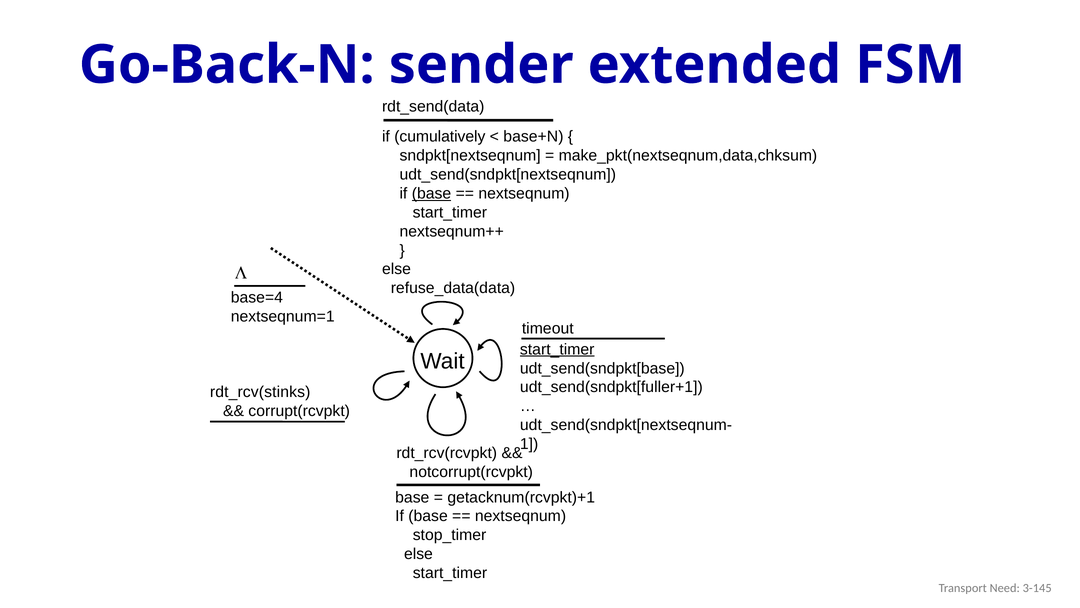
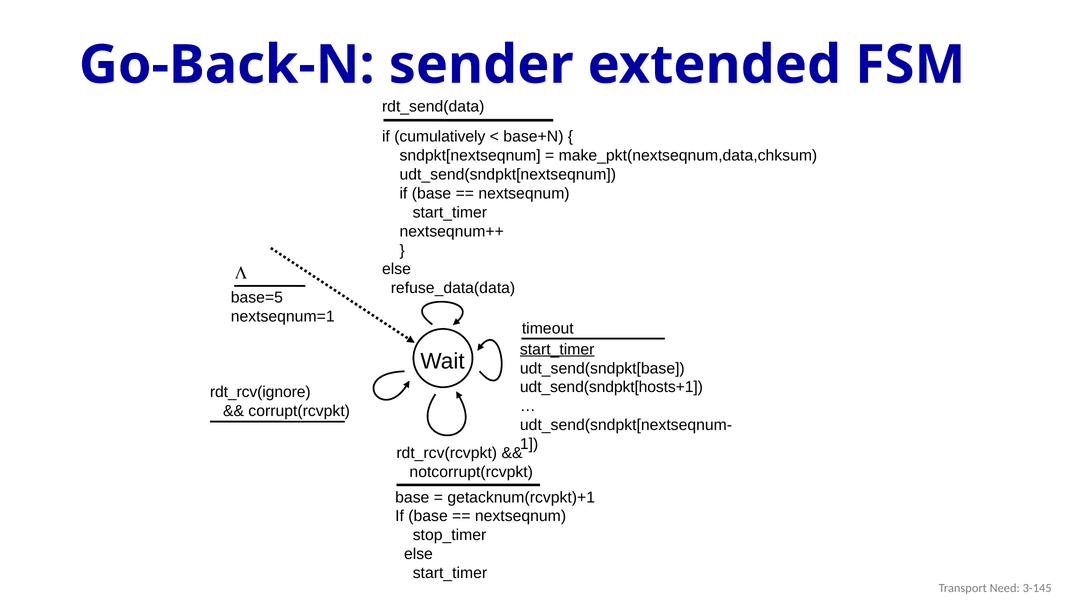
base underline: present -> none (432, 193)
base=4: base=4 -> base=5 (257, 298)
udt_send(sndpkt[fuller+1: udt_send(sndpkt[fuller+1 -> udt_send(sndpkt[hosts+1 (611, 387)
rdt_rcv(stinks: rdt_rcv(stinks -> rdt_rcv(ignore (260, 392)
